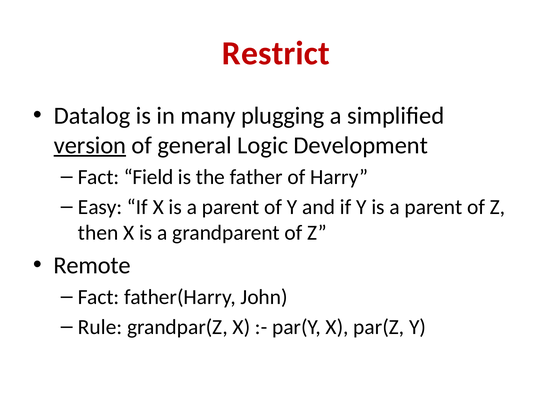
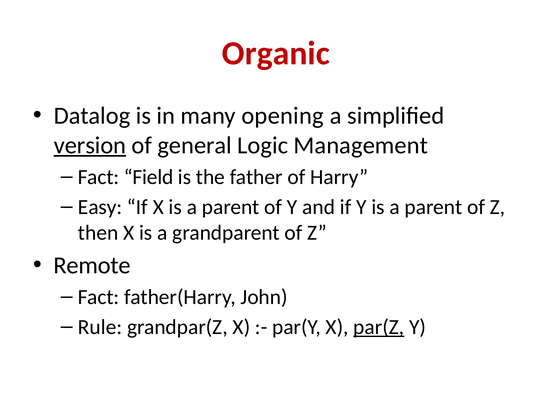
Restrict: Restrict -> Organic (276, 53)
plugging: plugging -> opening (283, 116)
Development: Development -> Management (361, 145)
par(Z underline: none -> present (379, 327)
